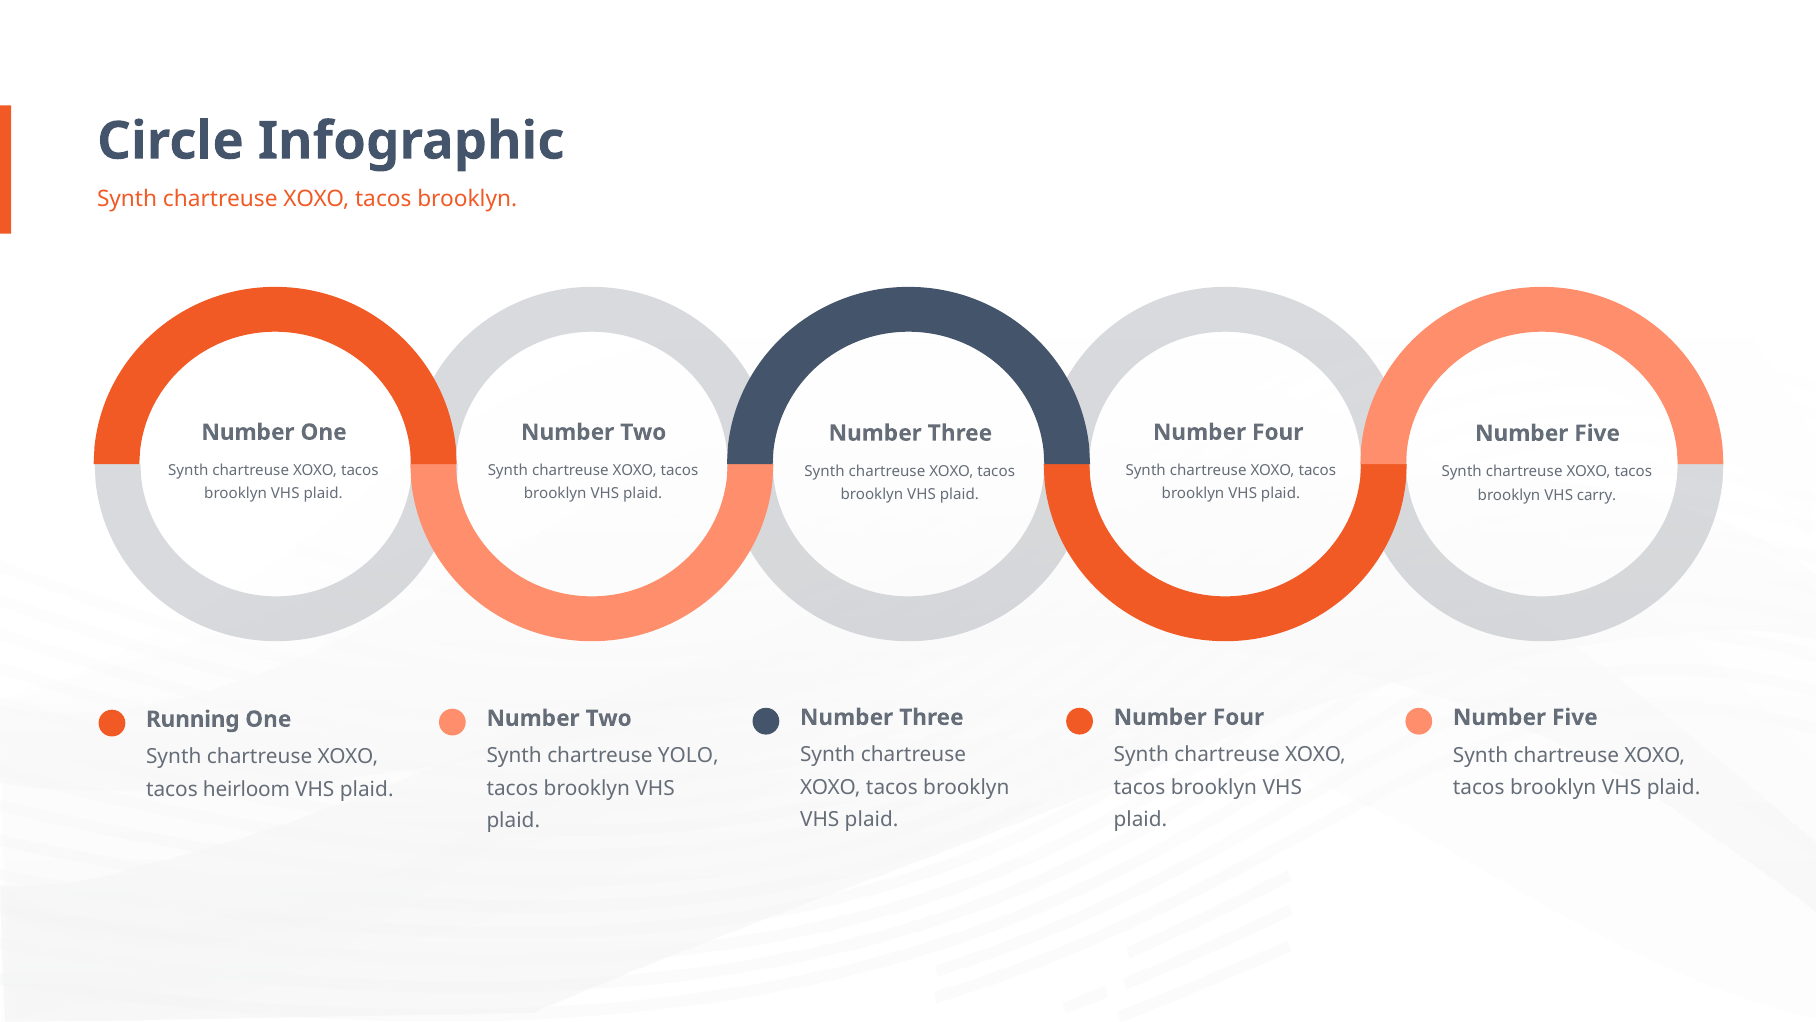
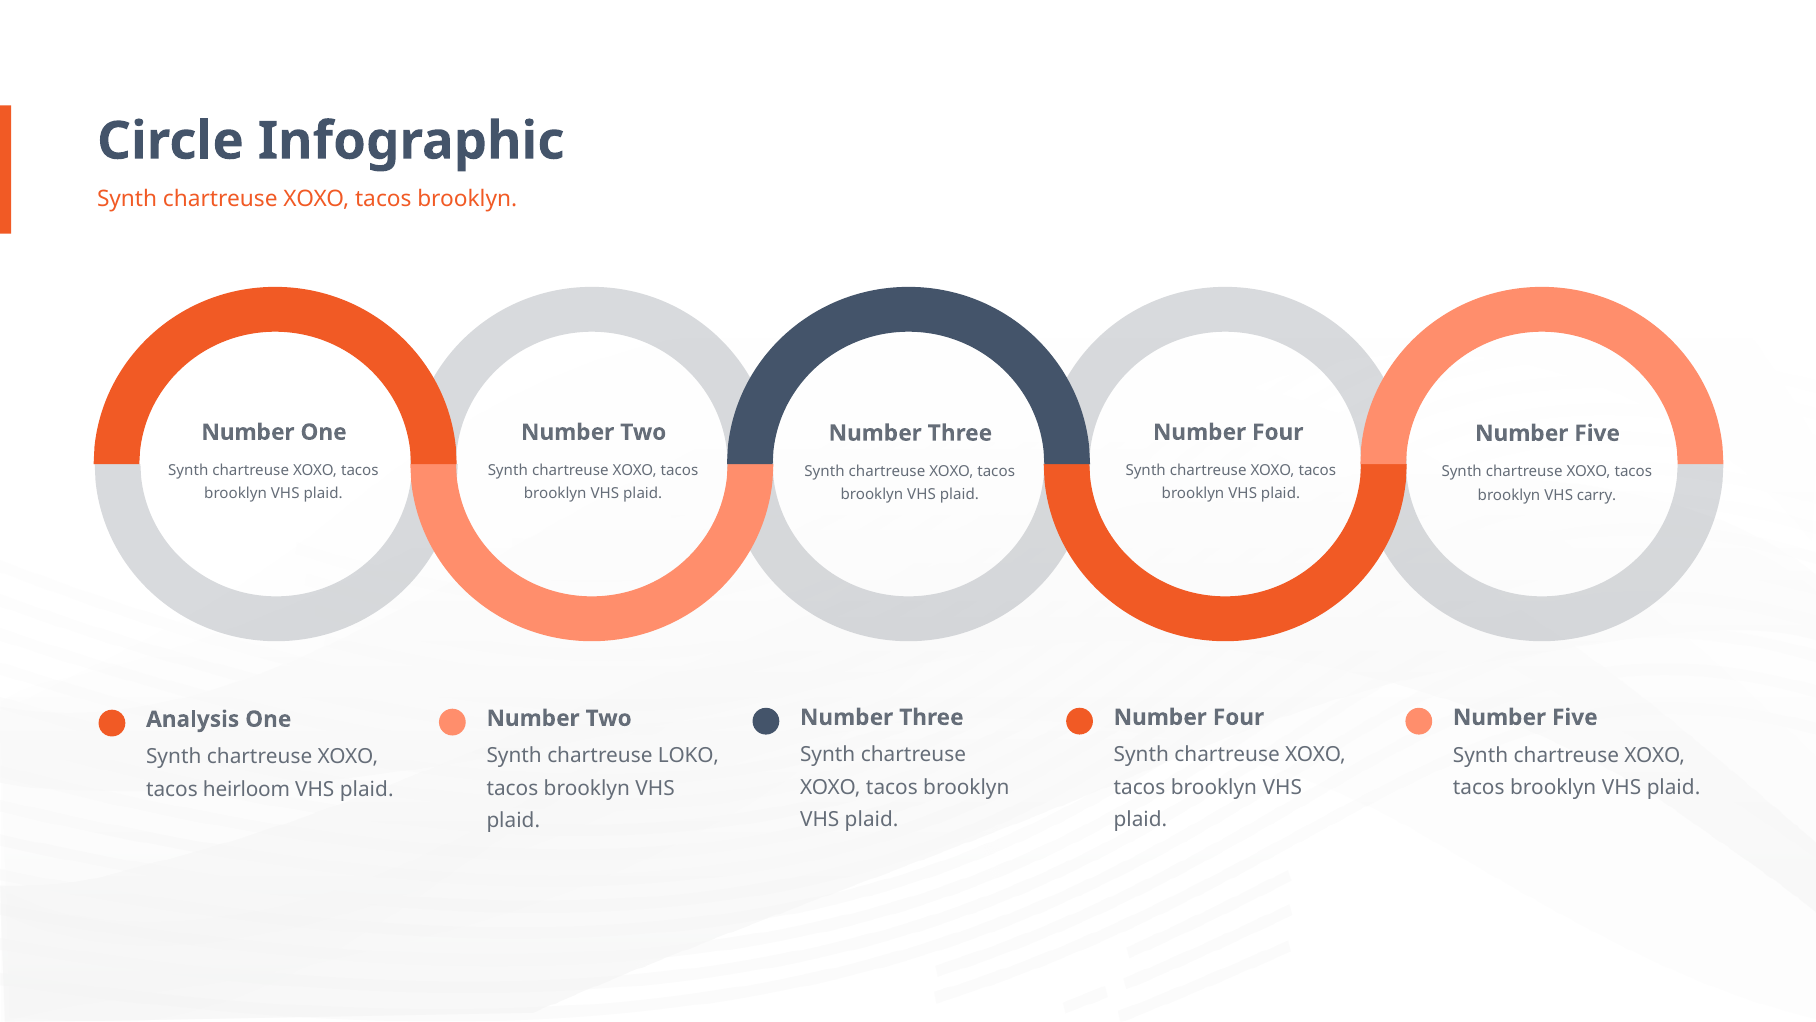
Running: Running -> Analysis (193, 719)
YOLO: YOLO -> LOKO (688, 756)
